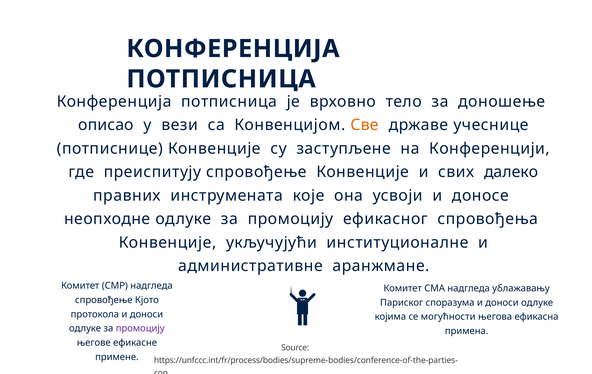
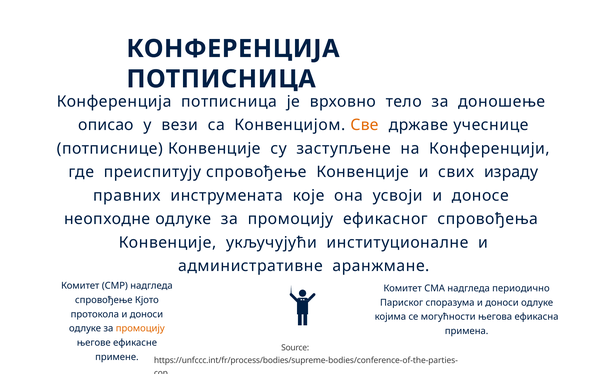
далеко: далеко -> израду (511, 172)
ублажавању: ублажавању -> периодично (521, 288)
промоцију colour: purple -> orange (140, 328)
